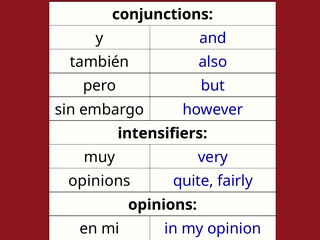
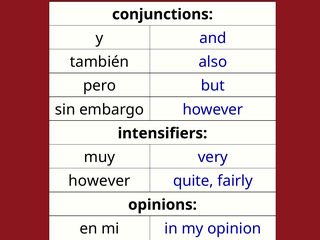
opinions: opinions -> however (99, 181)
